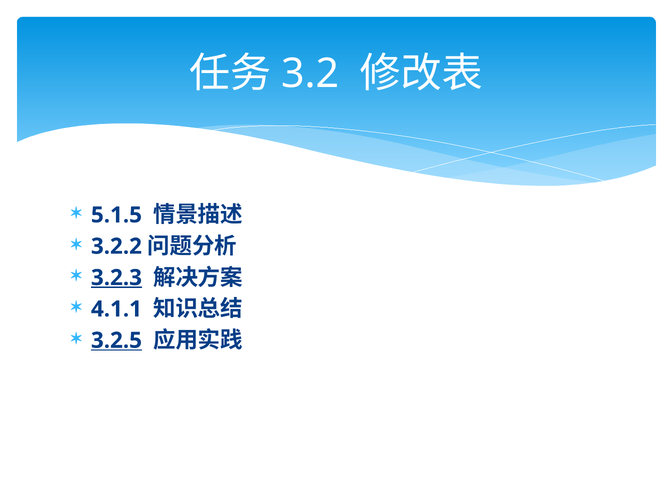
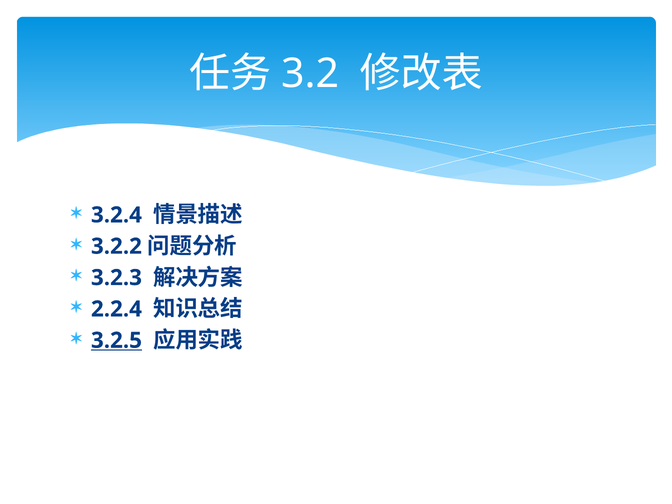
5.1.5: 5.1.5 -> 3.2.4 (116, 215)
3.2.3 underline: present -> none (116, 278)
4.1.1: 4.1.1 -> 2.2.4 (116, 309)
